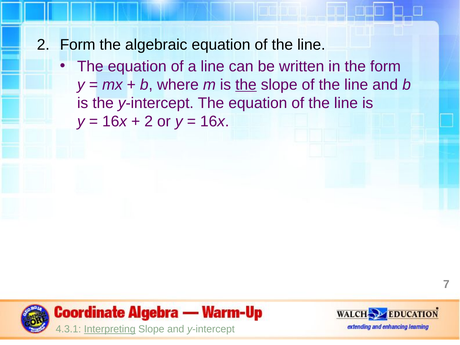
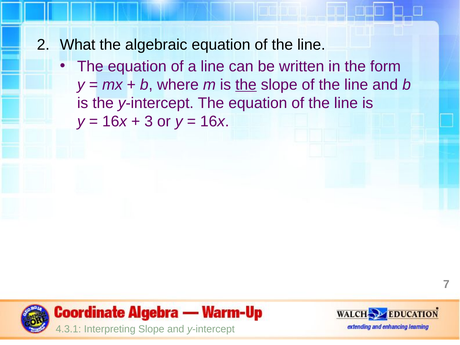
Form: Form -> What (78, 45)
2: 2 -> 3 (149, 122)
Interpreting underline: present -> none (110, 329)
